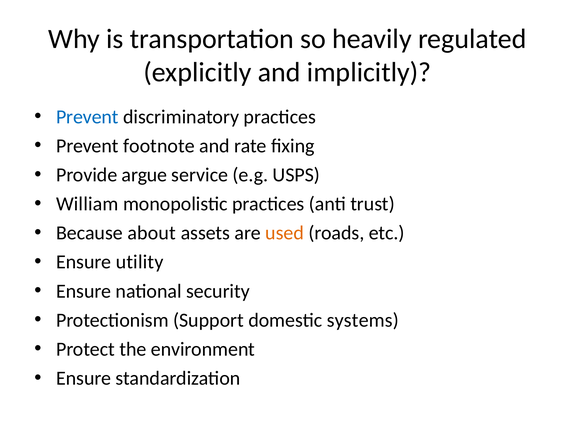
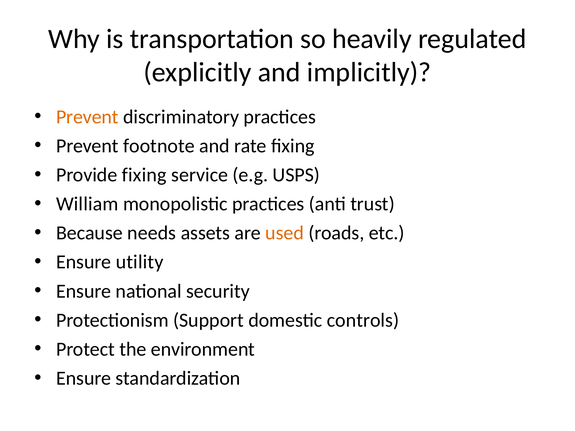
Prevent colour: blue -> orange (87, 117)
Provide argue: argue -> fixing (144, 175)
about: about -> needs (152, 233)
systems: systems -> controls (363, 320)
